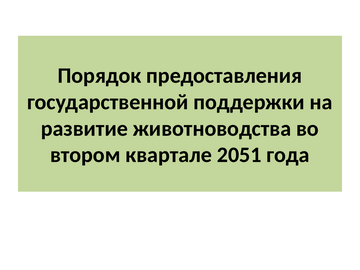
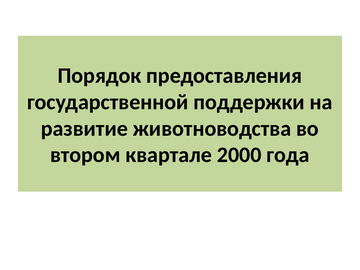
2051: 2051 -> 2000 (239, 155)
